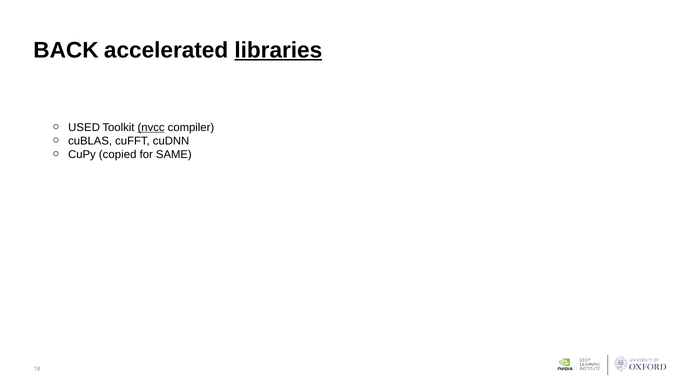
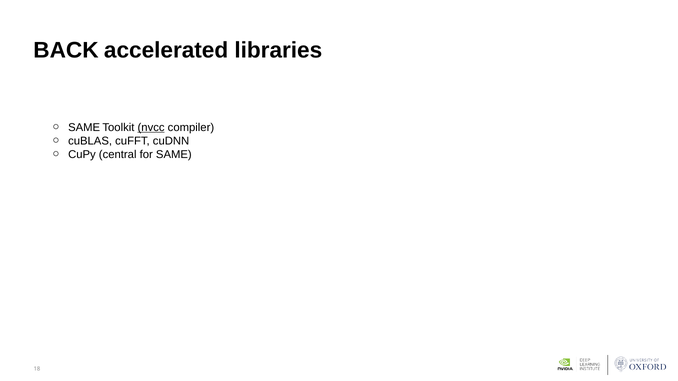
libraries underline: present -> none (278, 50)
USED: USED -> SAME (84, 127)
copied: copied -> central (118, 155)
